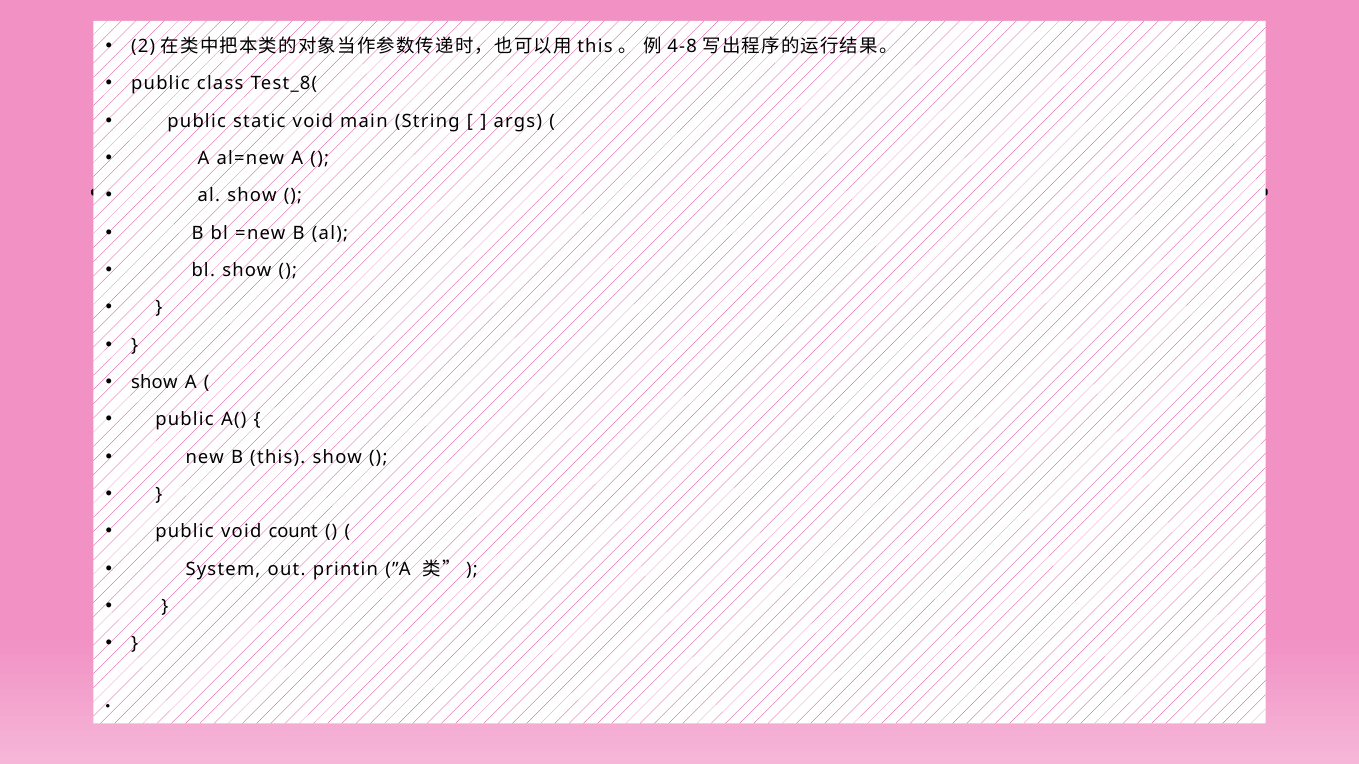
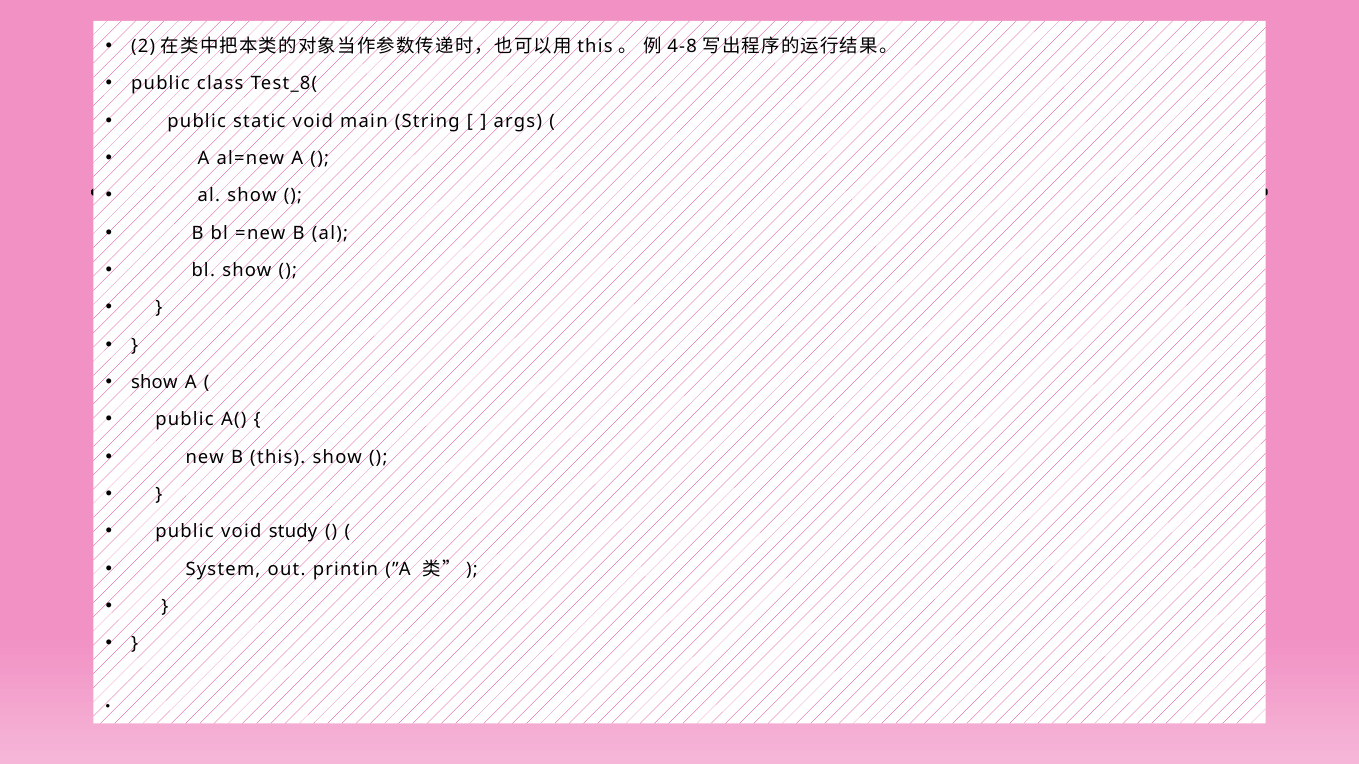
count: count -> study (293, 532)
